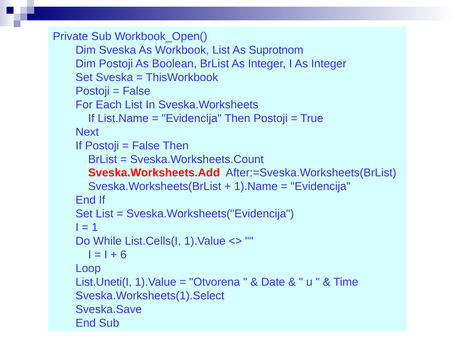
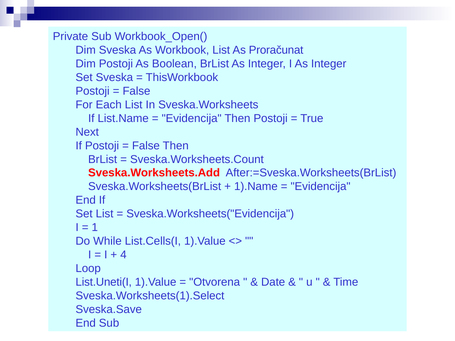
Suprotnom: Suprotnom -> Proračunat (276, 50)
6: 6 -> 4 (123, 255)
